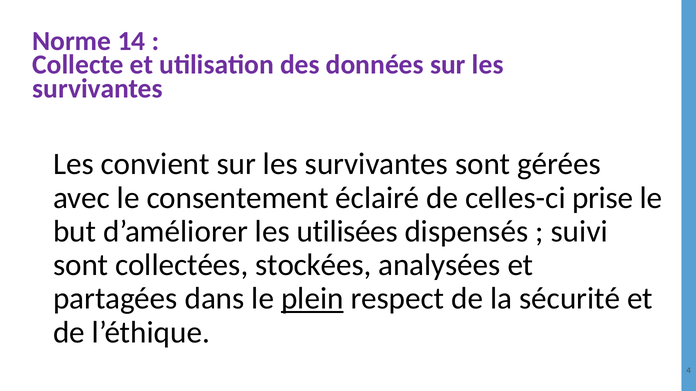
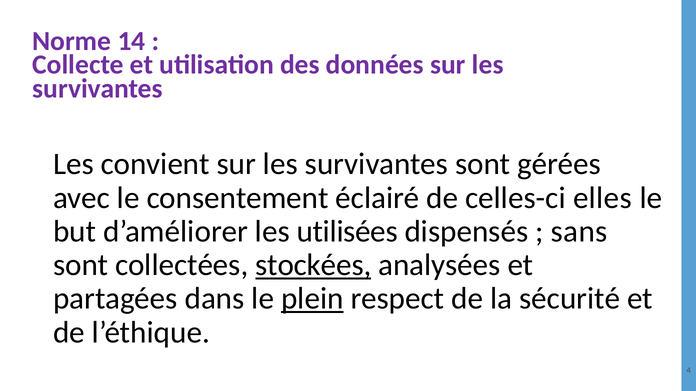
prise: prise -> elles (602, 198)
suivi: suivi -> sans (579, 232)
stockées underline: none -> present (313, 265)
